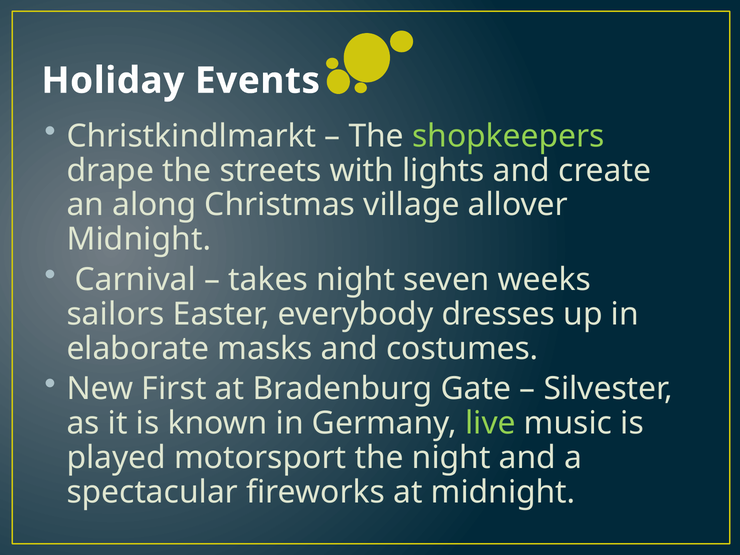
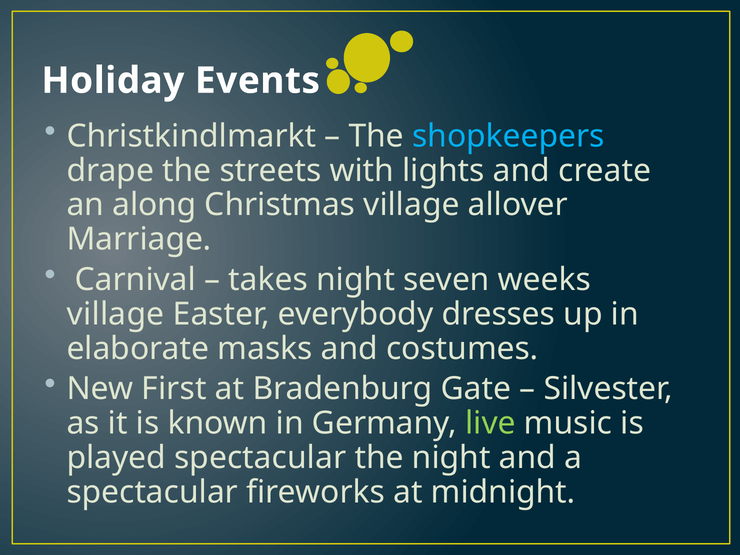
shopkeepers colour: light green -> light blue (508, 136)
Midnight: Midnight -> Marriage (139, 239)
sailors: sailors -> village (116, 314)
played motorsport: motorsport -> spectacular (260, 458)
